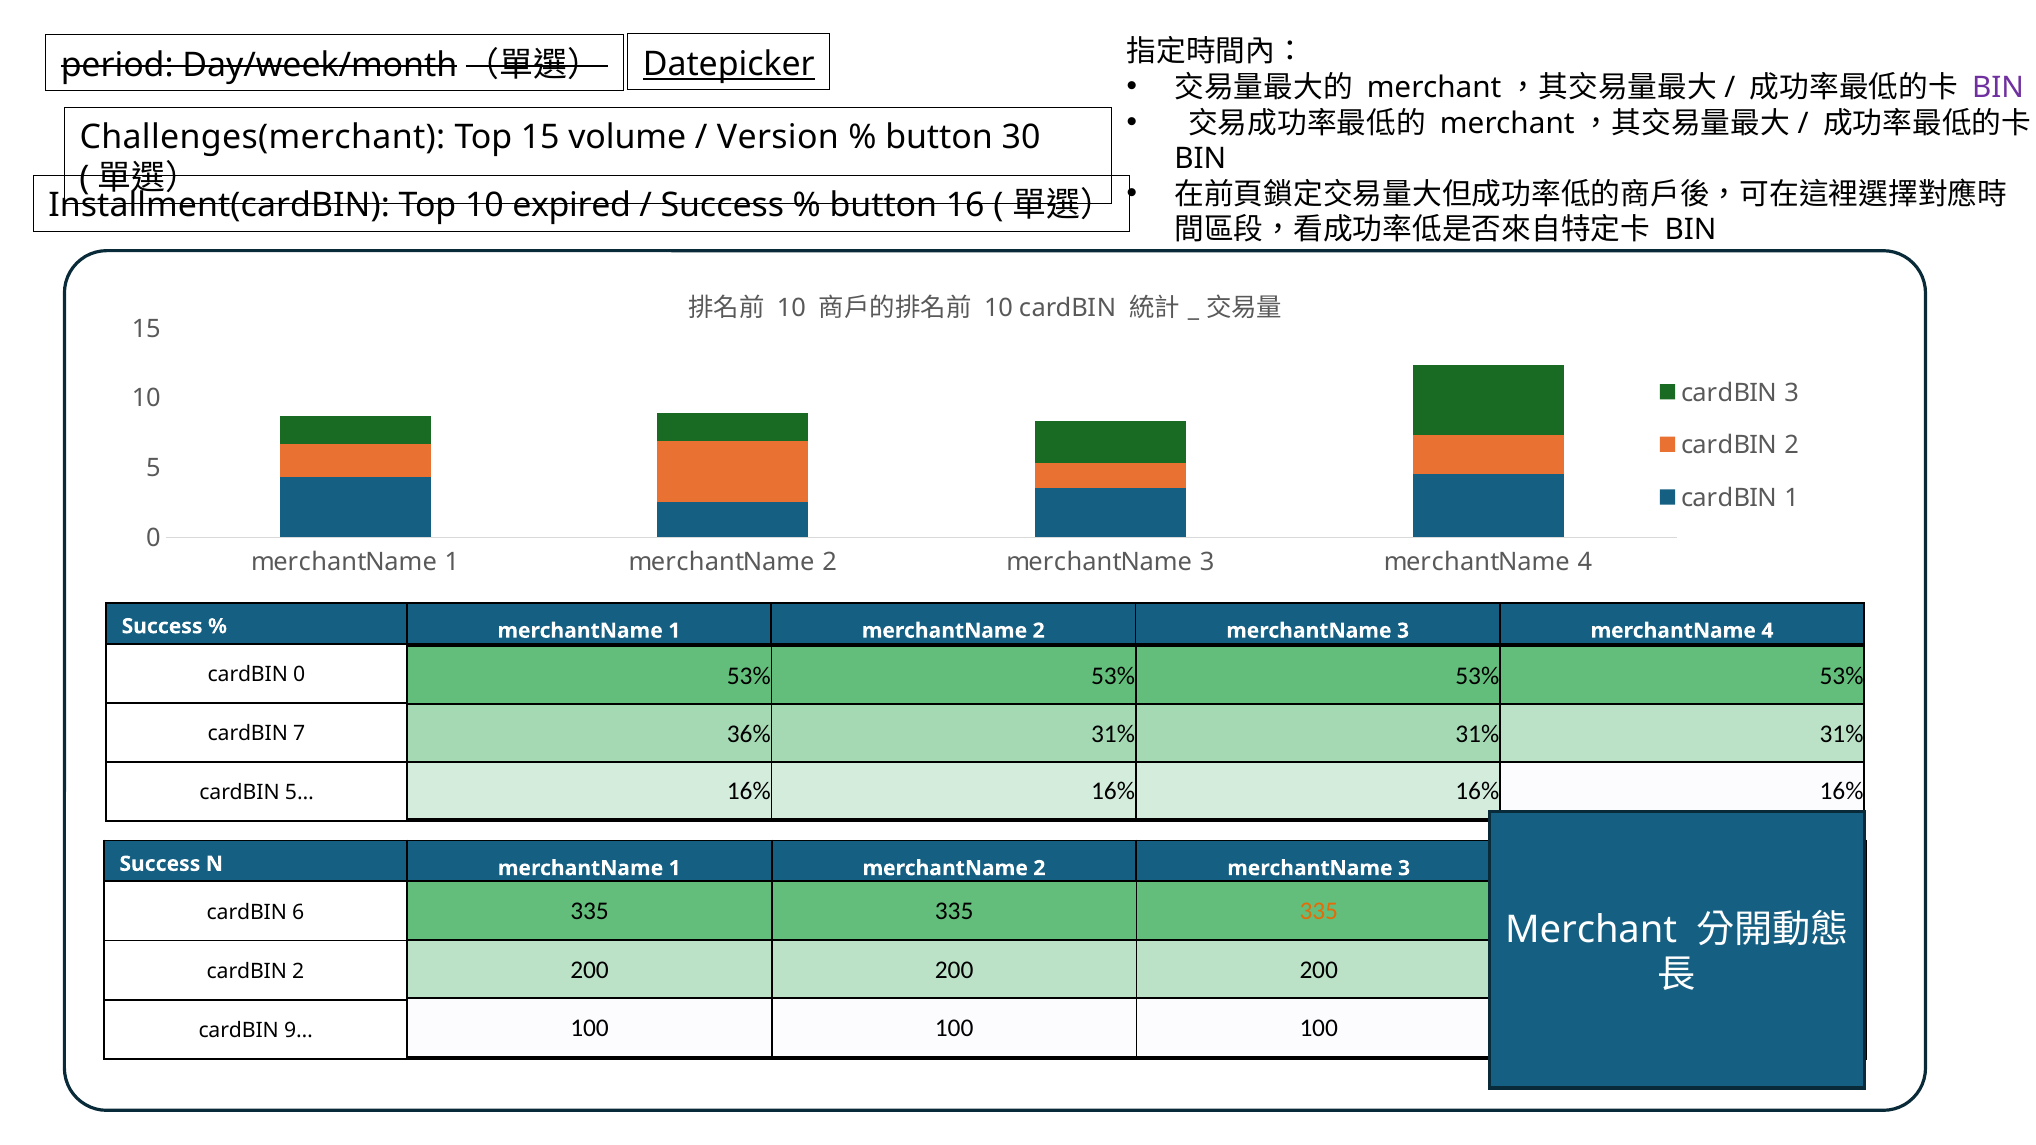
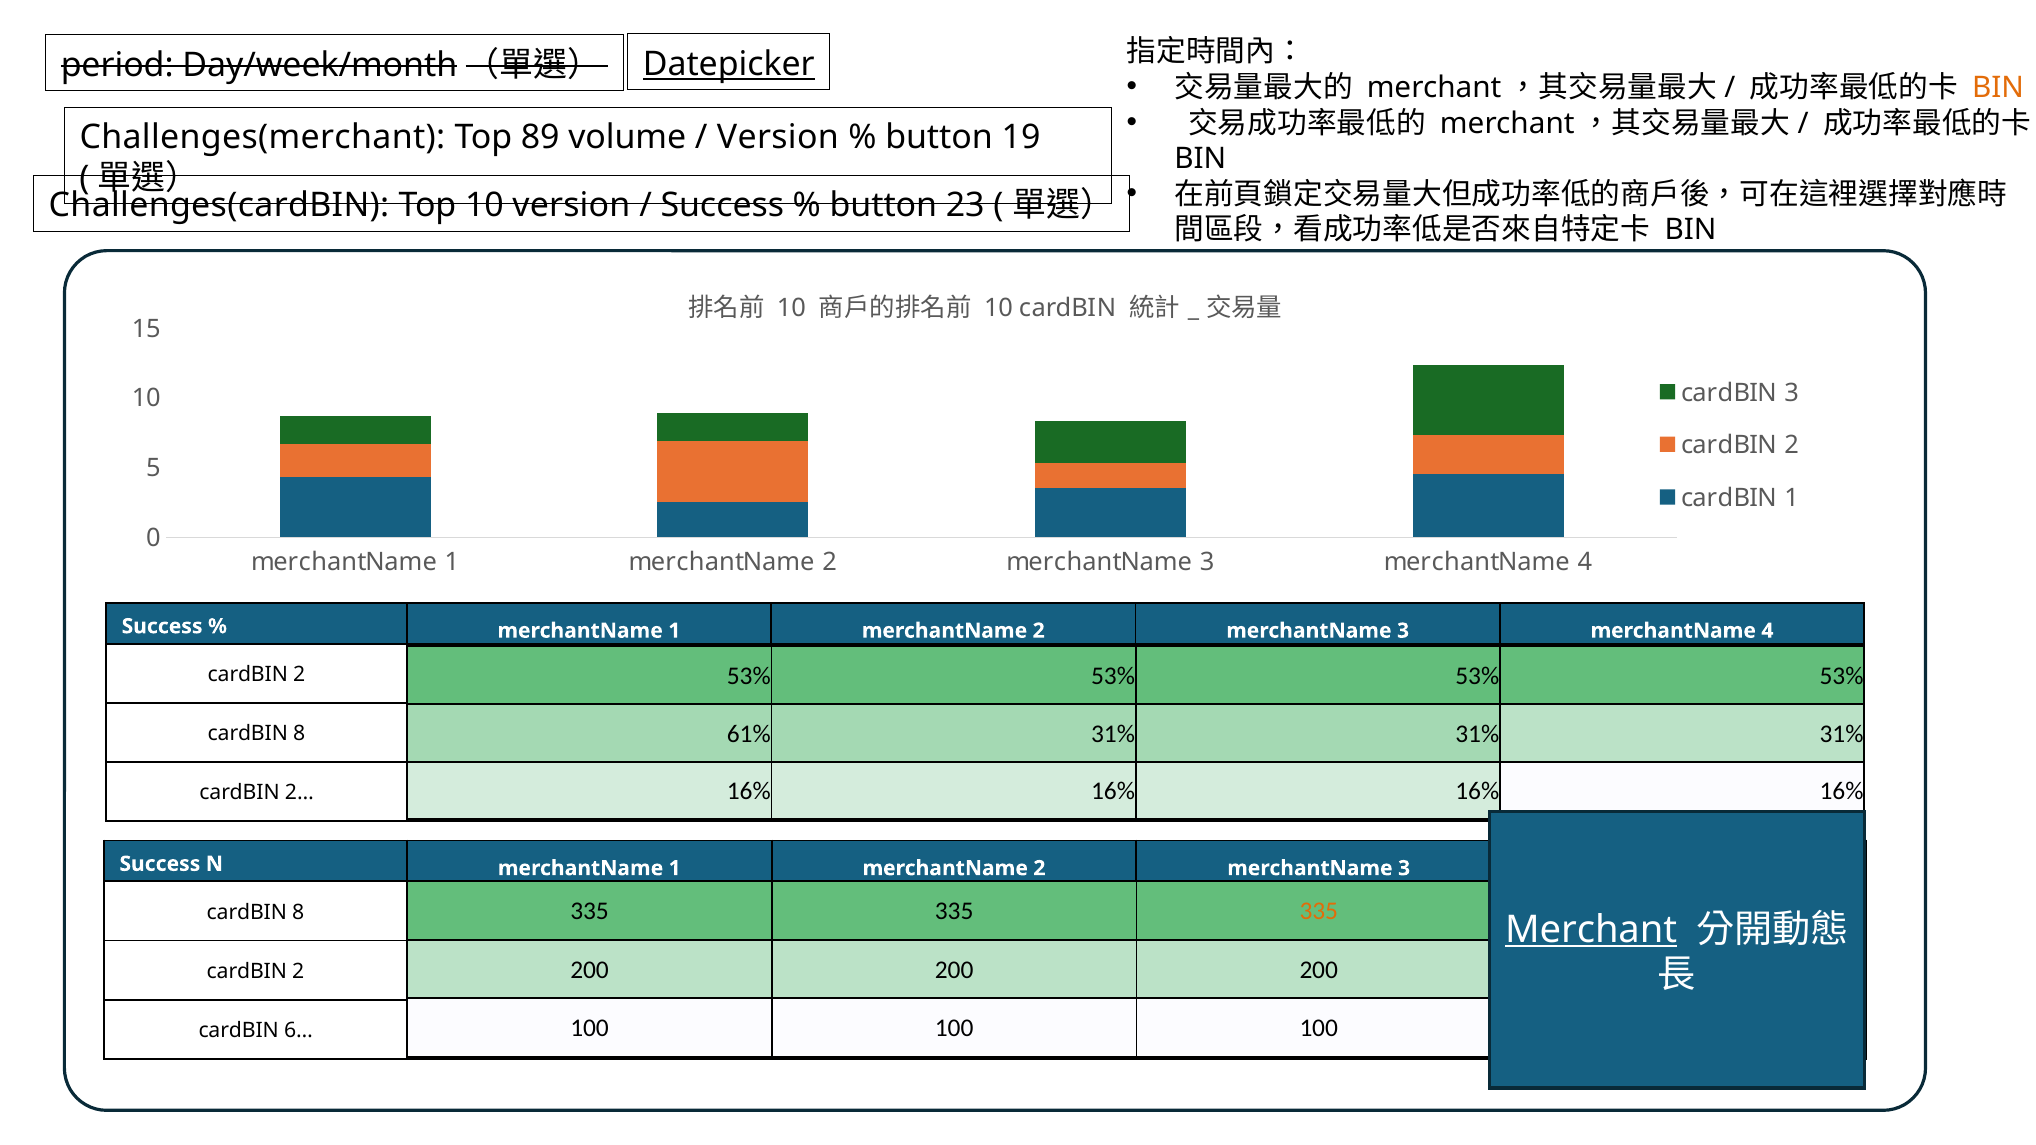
BIN colour: purple -> orange (1998, 88)
Top 15: 15 -> 89 (540, 138)
30: 30 -> 19 (1021, 138)
Installment(cardBIN: Installment(cardBIN -> Challenges(cardBIN (219, 206)
10 expired: expired -> version (571, 206)
16: 16 -> 23 (965, 206)
0: 0 -> 2 (299, 675)
36%: 36% -> 61% (749, 734)
7: 7 -> 8 (299, 734)
5…: 5… -> 2… (299, 793)
6: 6 -> 8 (298, 912)
Merchant underline: none -> present (1591, 930)
9…: 9… -> 6… (298, 1031)
